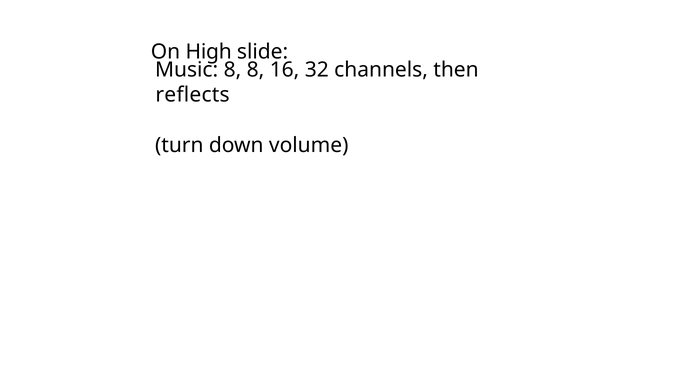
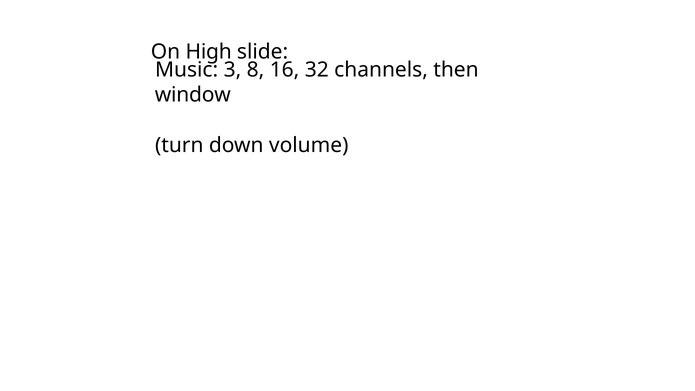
Music 8: 8 -> 3 (232, 70)
reflects: reflects -> window (193, 95)
